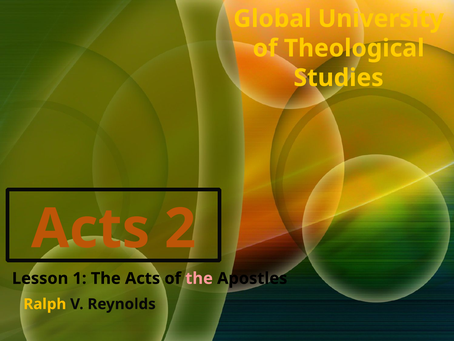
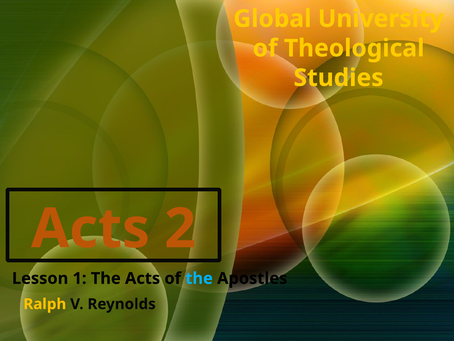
the colour: pink -> light blue (199, 278)
